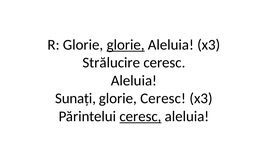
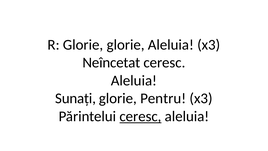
glorie underline: present -> none (126, 45)
Strălucire: Strălucire -> Neîncetat (111, 63)
glorie Ceresc: Ceresc -> Pentru (163, 98)
